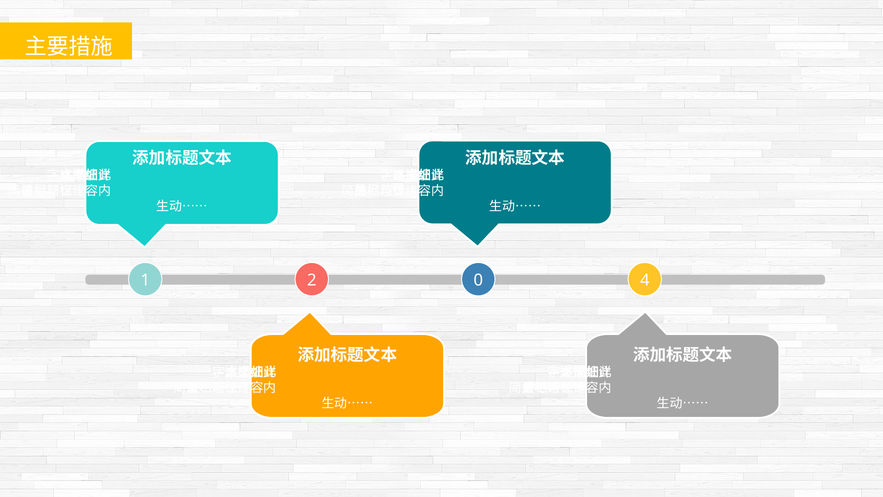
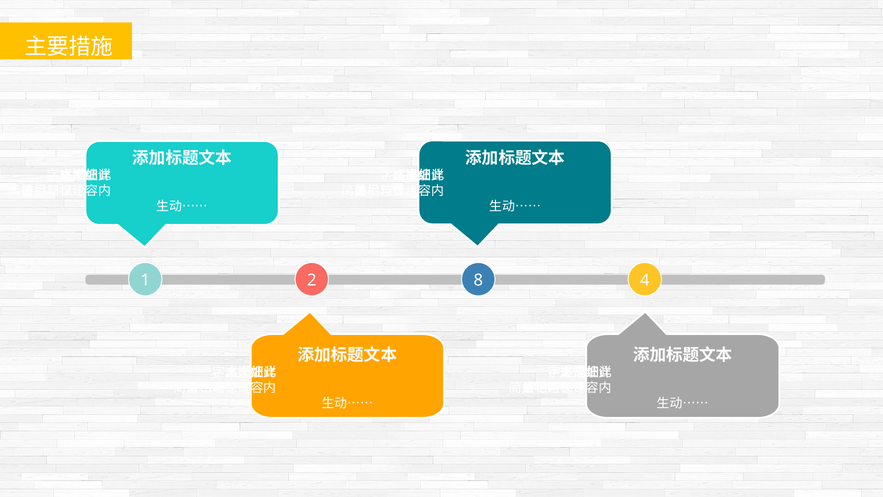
0: 0 -> 8 (478, 280)
